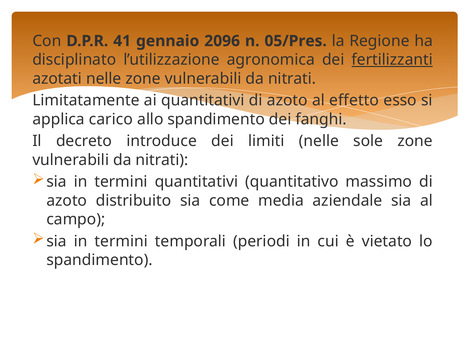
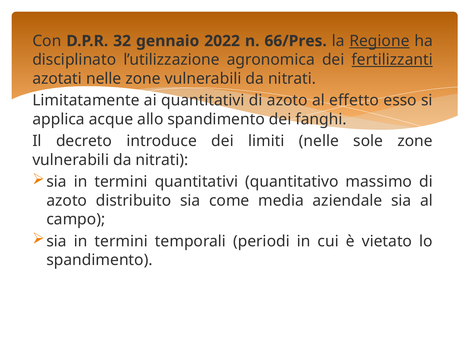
41: 41 -> 32 (122, 41)
2096: 2096 -> 2022 (222, 41)
05/Pres: 05/Pres -> 66/Pres (296, 41)
Regione underline: none -> present (379, 41)
carico: carico -> acque (111, 119)
